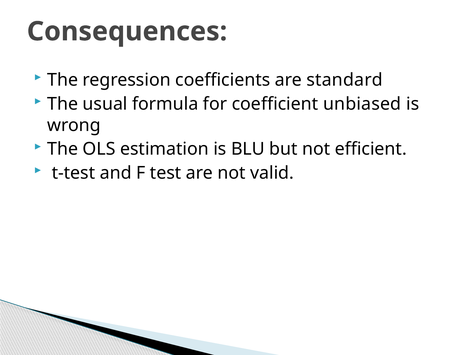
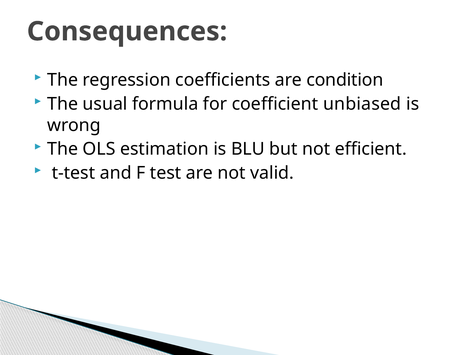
standard: standard -> condition (345, 80)
